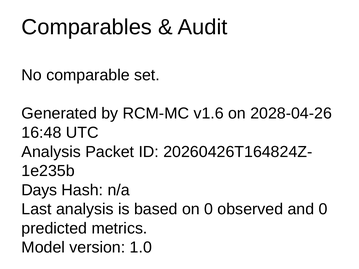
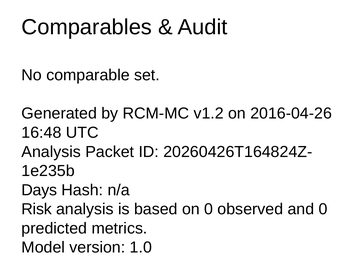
v1.6: v1.6 -> v1.2 (209, 114)
2028-04-26: 2028-04-26 -> 2016-04-26 (291, 114)
Last: Last -> Risk (37, 209)
